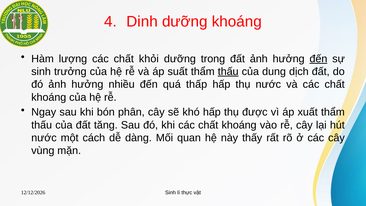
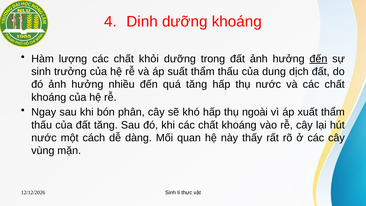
thấu underline: present -> none (228, 72)
quá thấp: thấp -> tăng (197, 84)
được: được -> ngoài (255, 112)
